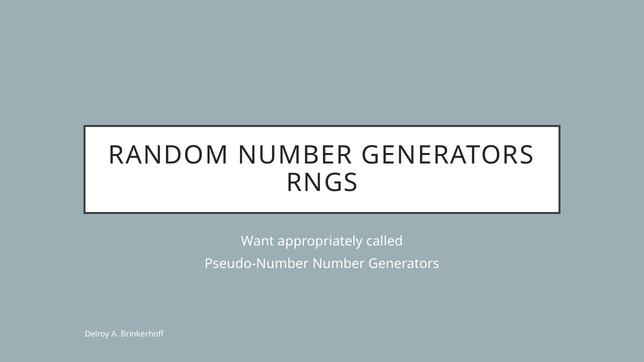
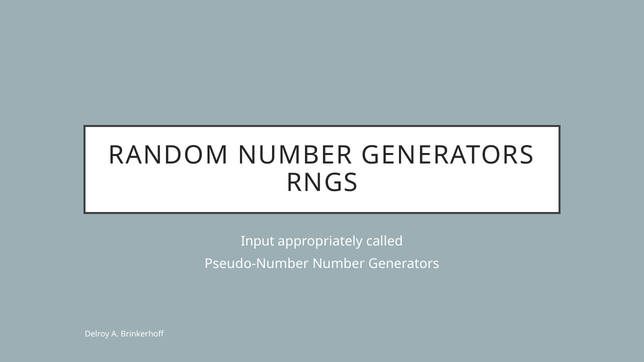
Want: Want -> Input (258, 241)
